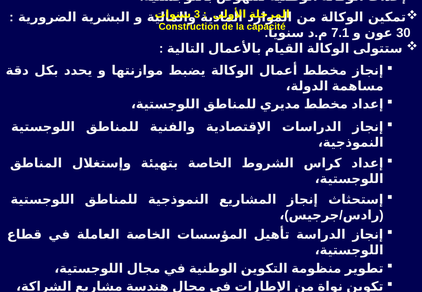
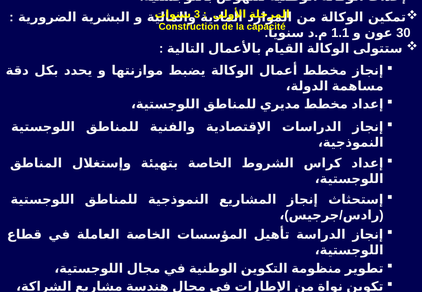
7.1: 7.1 -> 1.1 (340, 33)
